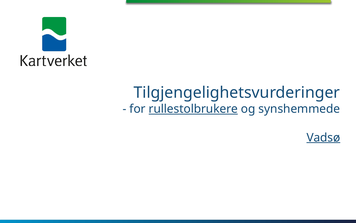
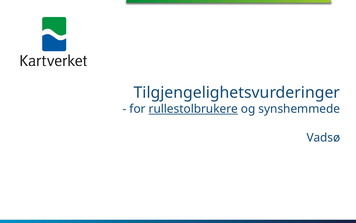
Vadsø underline: present -> none (323, 137)
